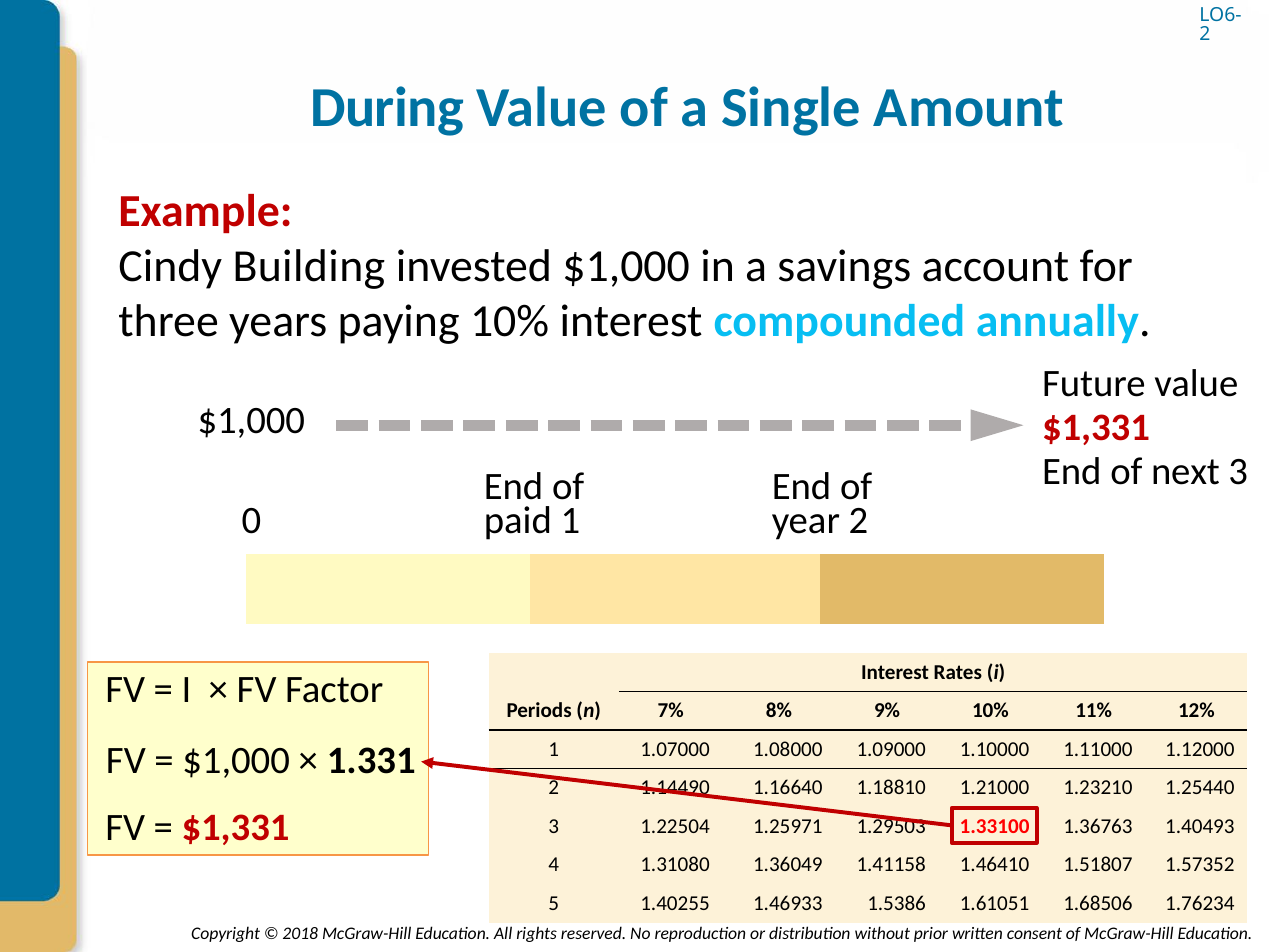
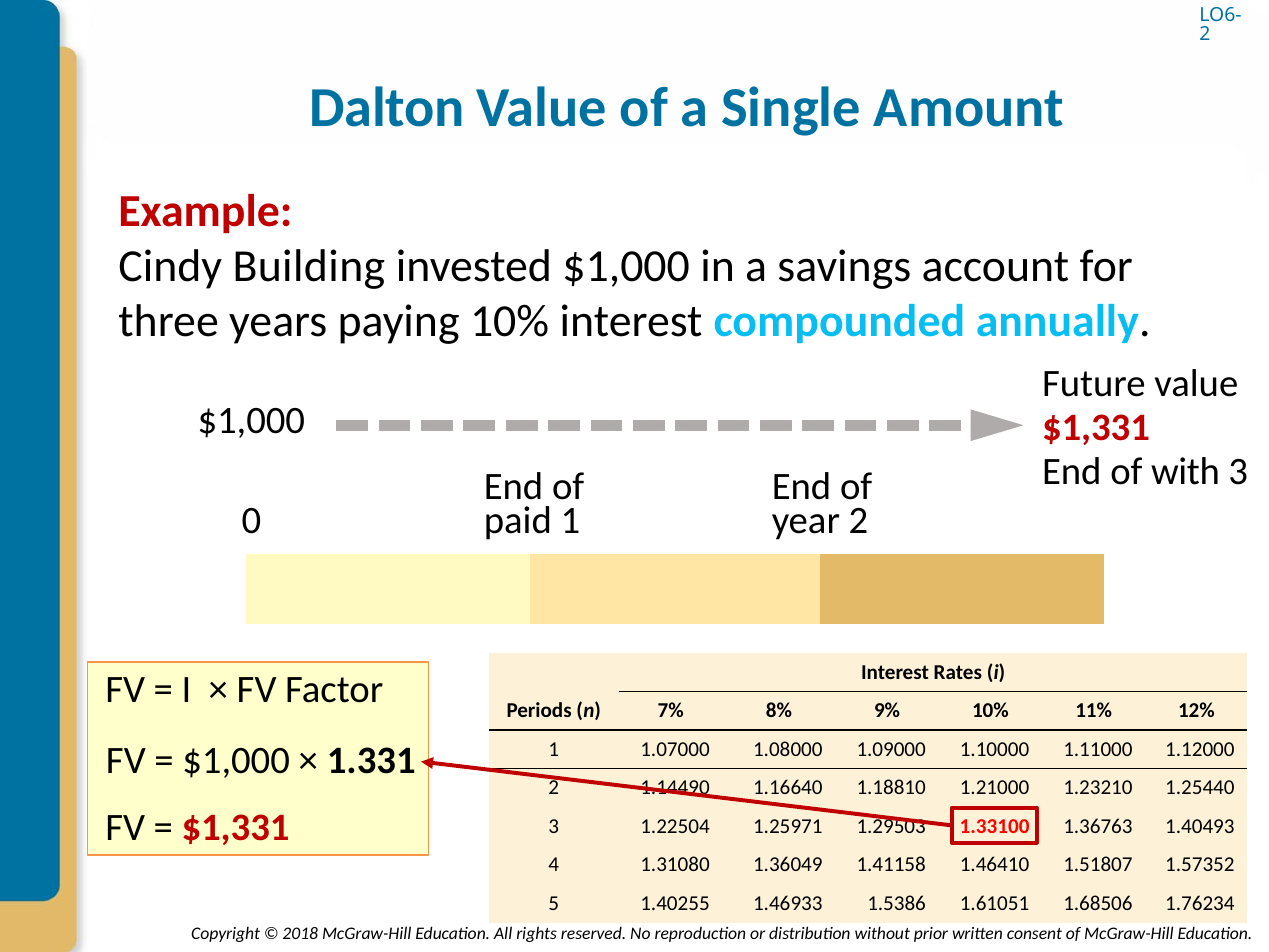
During: During -> Dalton (387, 108)
next: next -> with (1186, 472)
